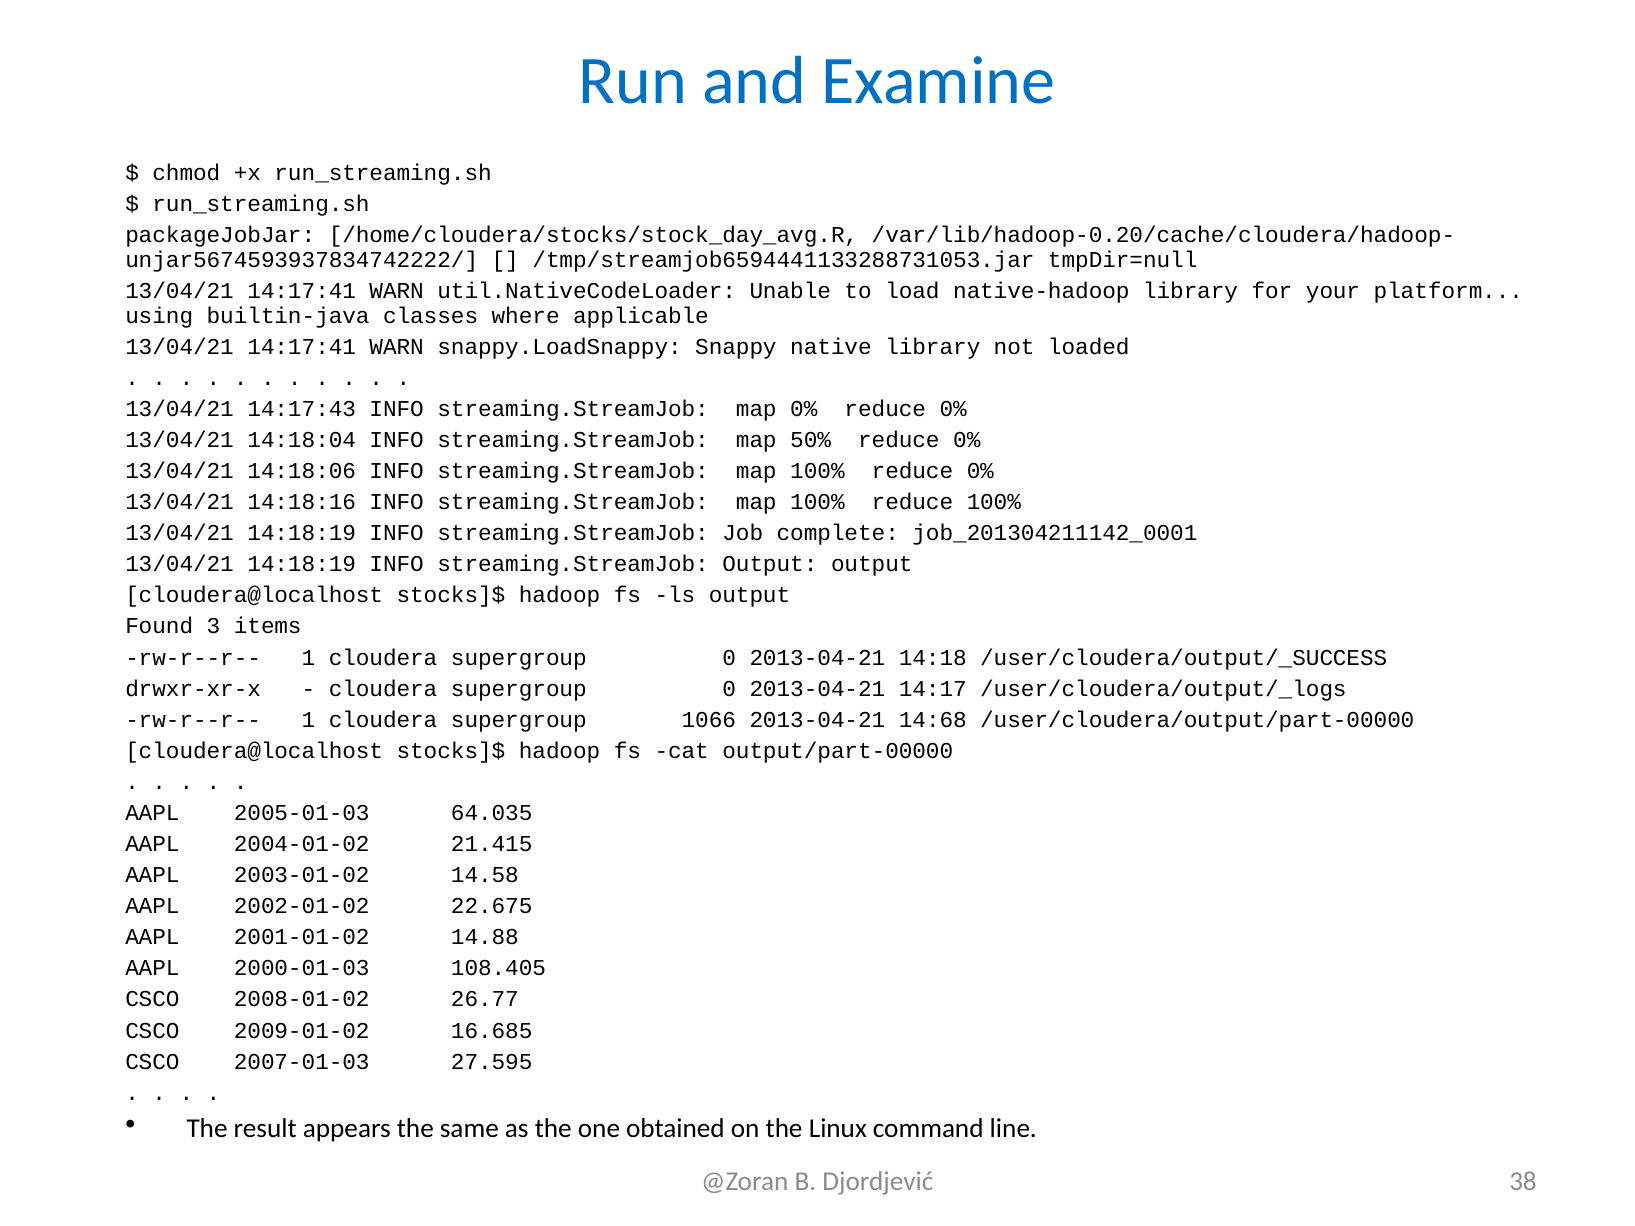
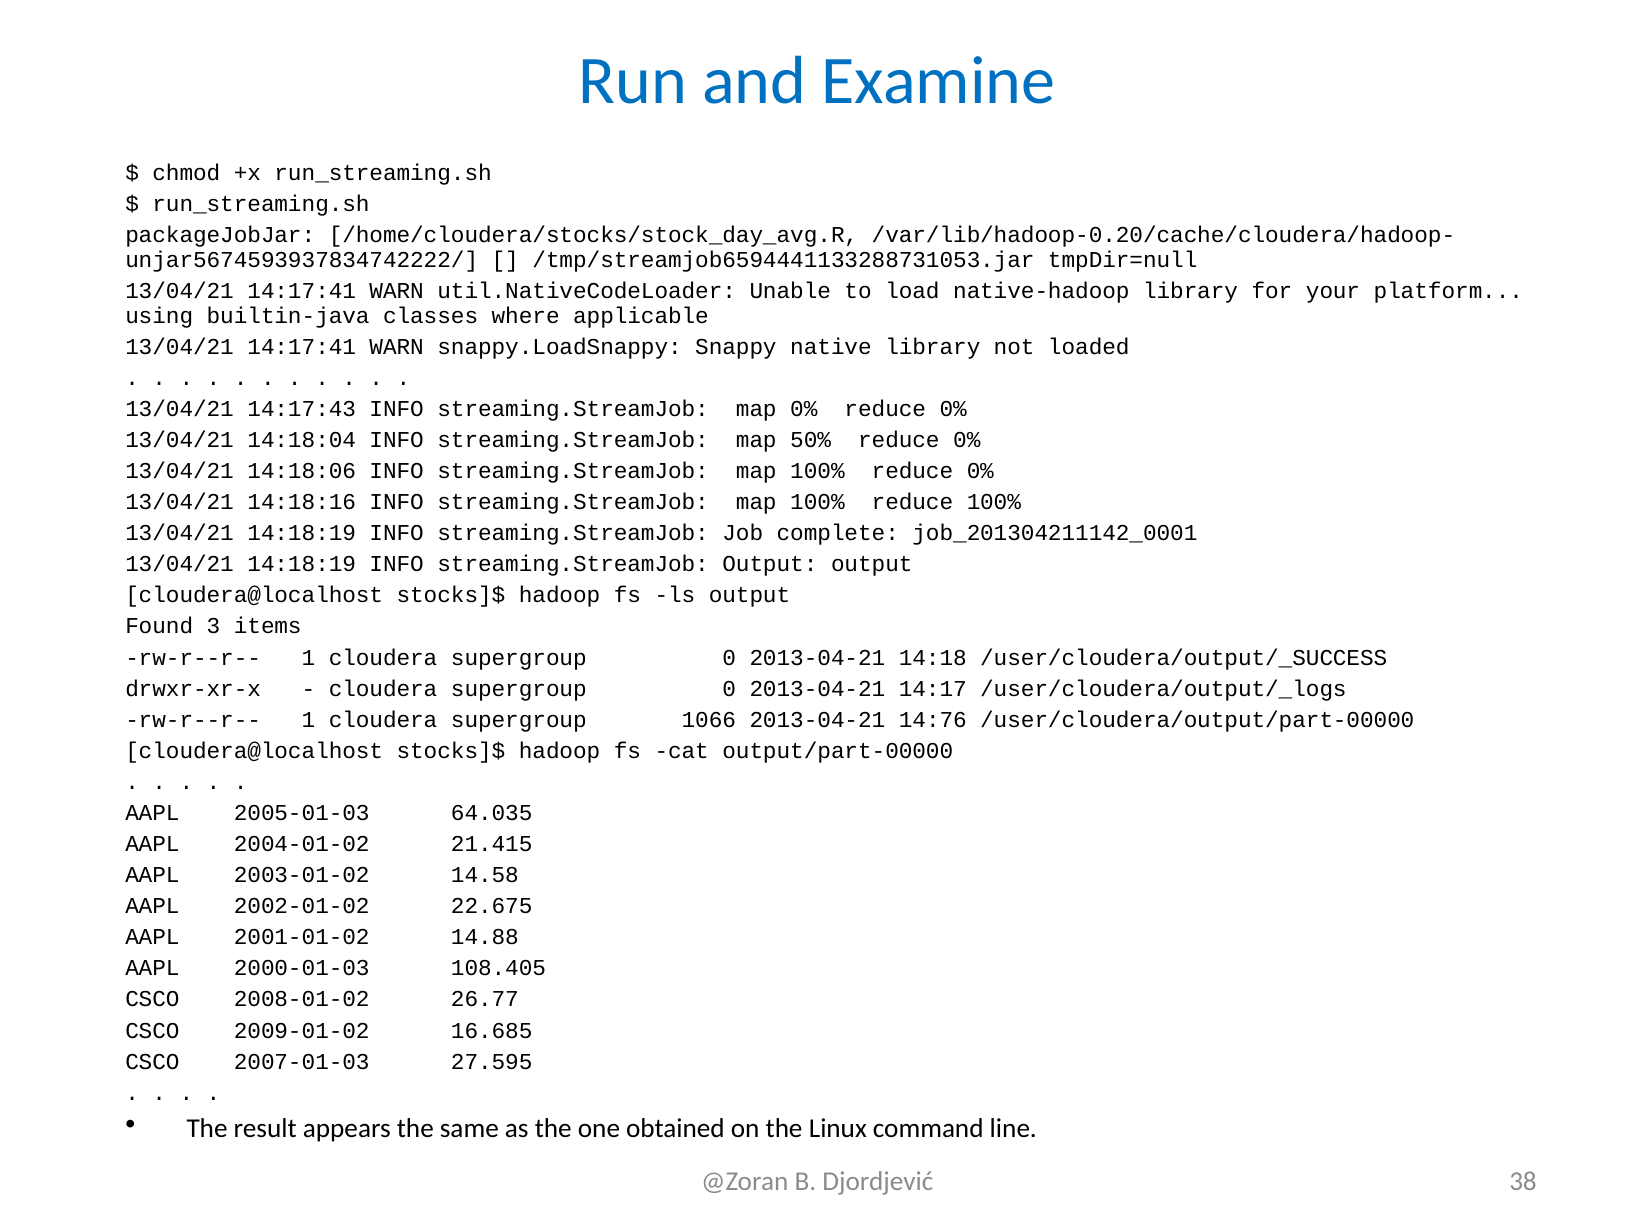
14:68: 14:68 -> 14:76 (933, 720)
